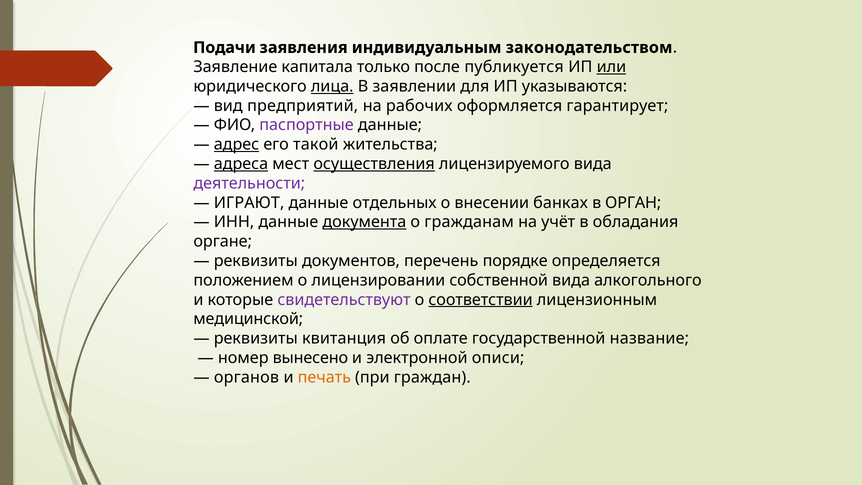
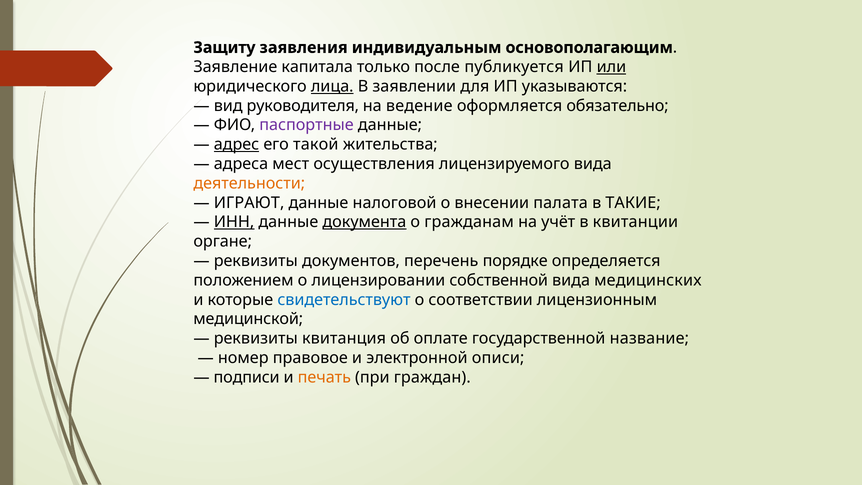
Подачи: Подачи -> Защиту (224, 48)
законодательством: законодательством -> основополагающим (589, 48)
предприятий: предприятий -> руководителя (303, 106)
рабочих: рабочих -> ведение (419, 106)
гарантирует: гарантирует -> обязательно (618, 106)
адреса underline: present -> none (241, 164)
осуществления underline: present -> none (374, 164)
деятельности colour: purple -> orange (249, 183)
отдельных: отдельных -> налоговой (395, 203)
банках: банках -> палата (561, 203)
ОРГАН: ОРГАН -> ТАКИЕ (633, 203)
ИНН underline: none -> present (234, 222)
обладания: обладания -> квитанции (635, 222)
алкогольного: алкогольного -> медицинских (648, 280)
свидетельствуют colour: purple -> blue (344, 300)
соответствии underline: present -> none (481, 300)
вынесено: вынесено -> правовое (310, 358)
органов: органов -> подписи (247, 377)
